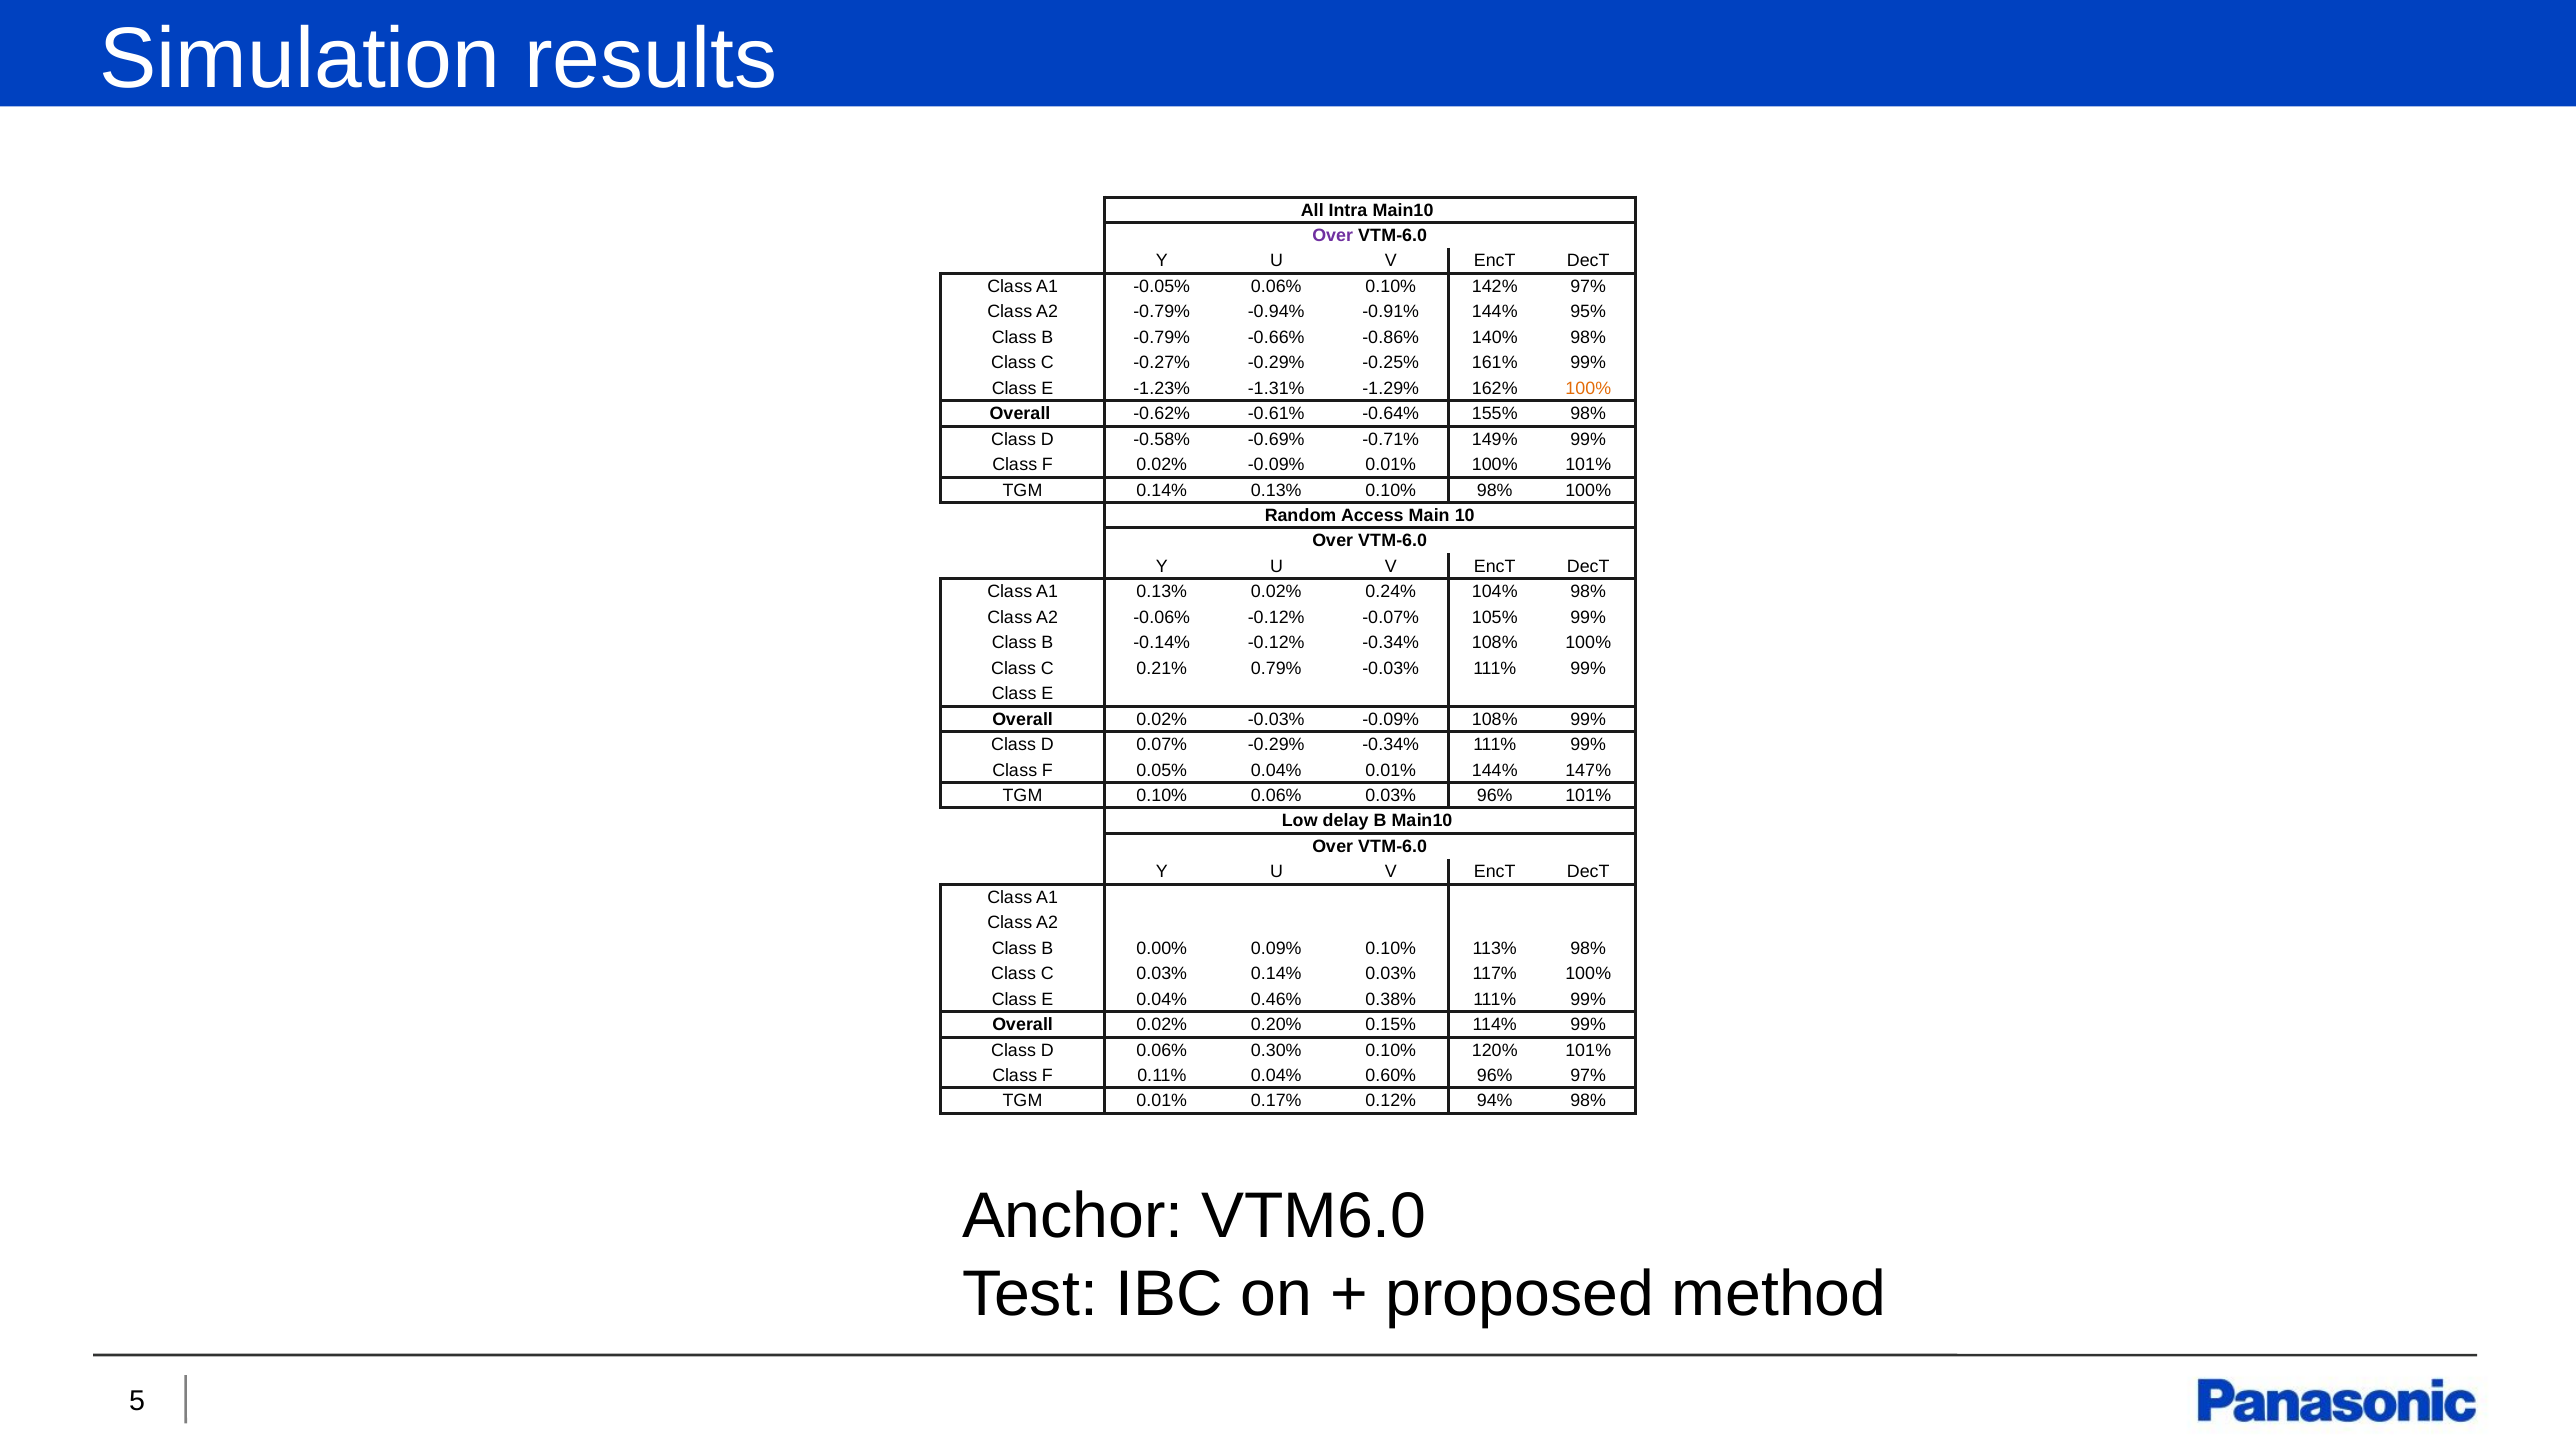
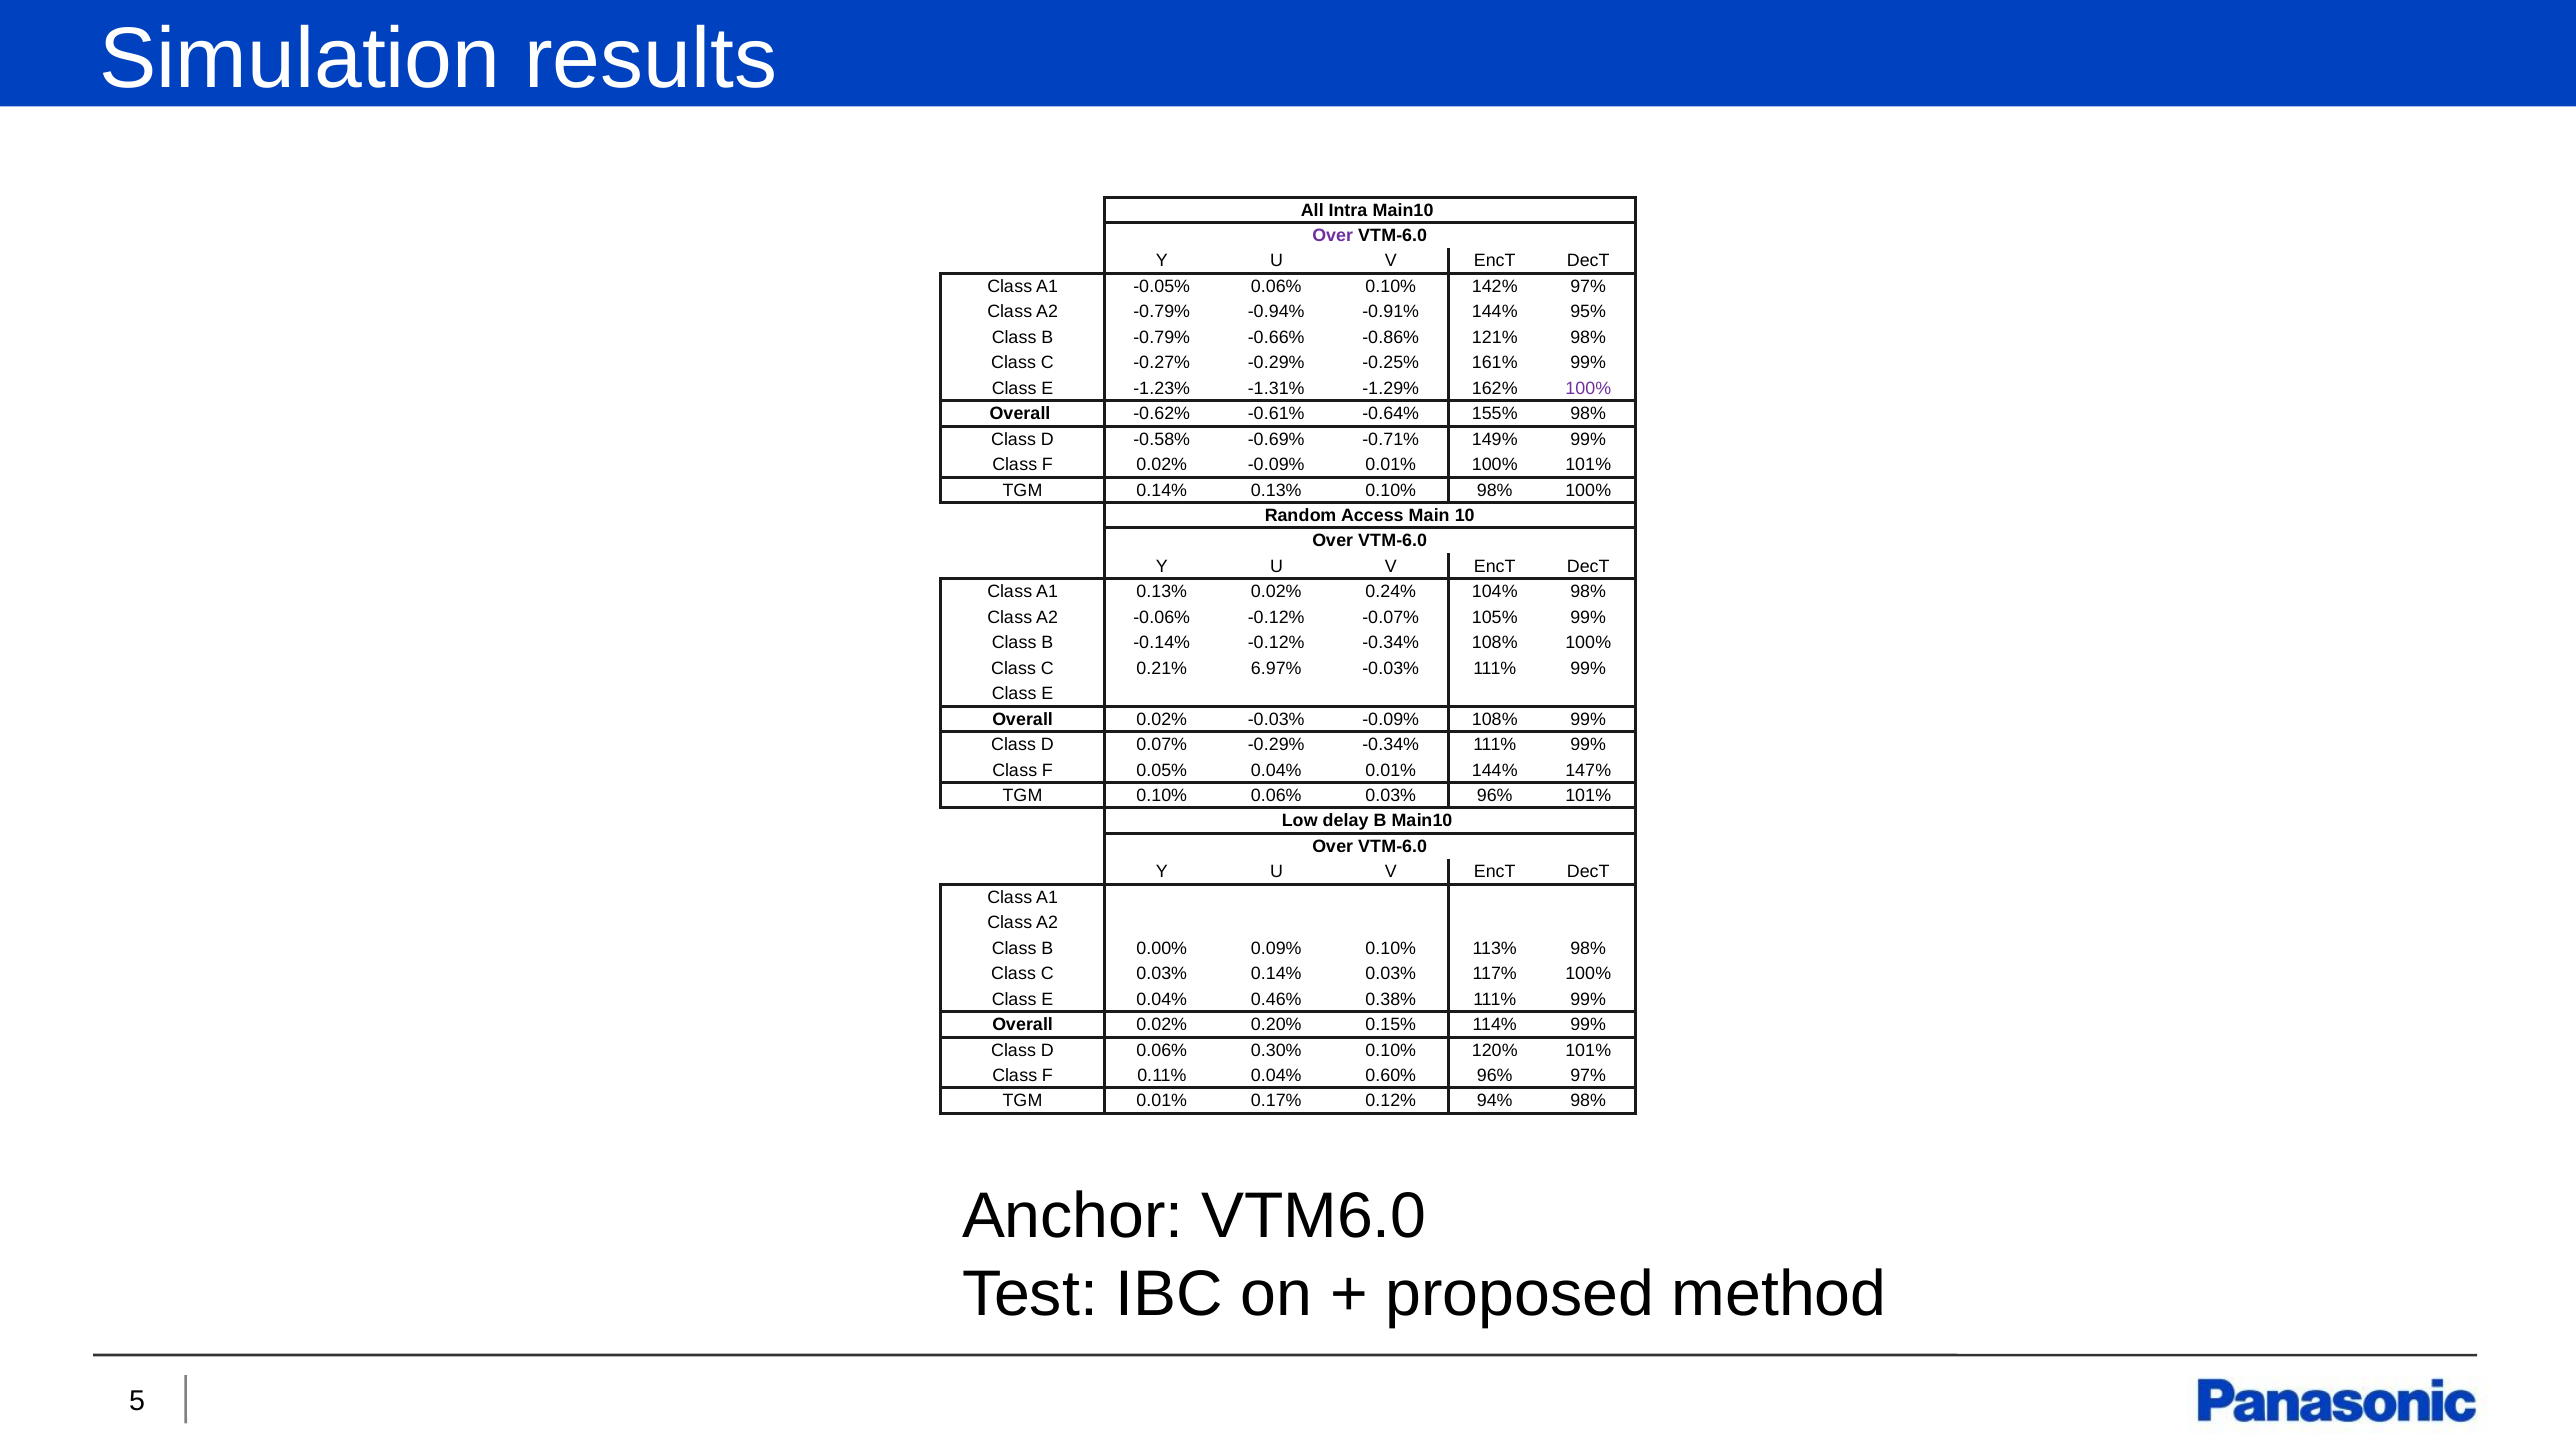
140%: 140% -> 121% (1495, 337)
100% colour: orange -> purple (1588, 388)
0.79%: 0.79% -> 6.97% (1276, 668)
